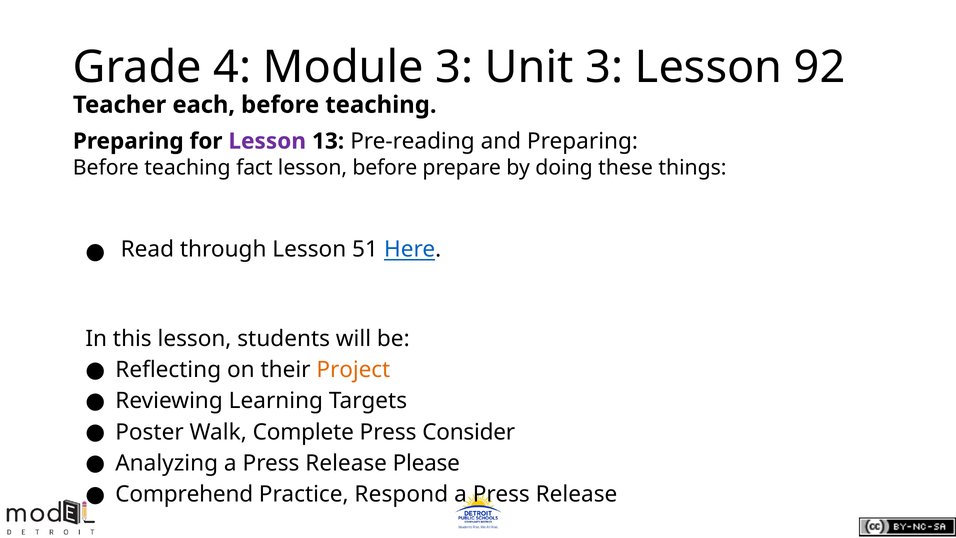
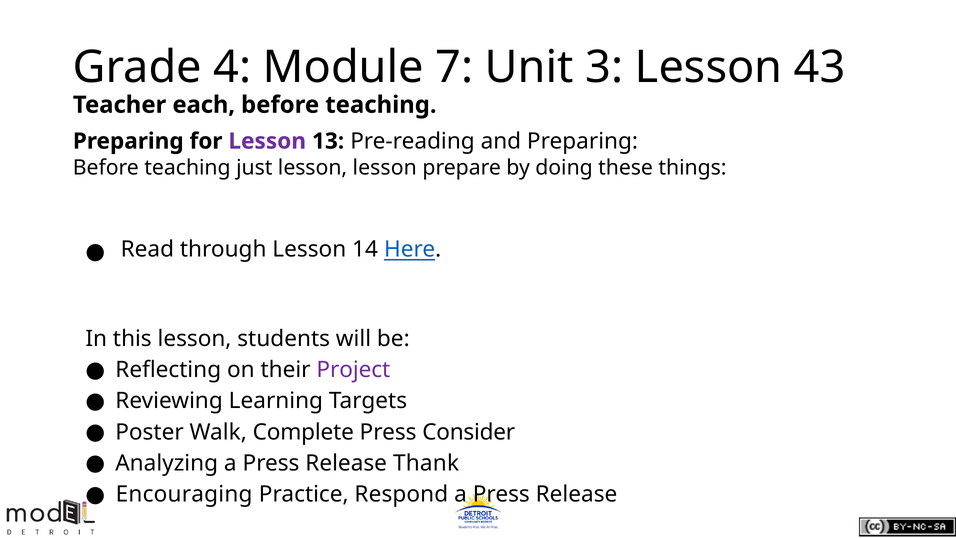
Module 3: 3 -> 7 (454, 67)
92: 92 -> 43 (820, 67)
fact: fact -> just (254, 168)
lesson before: before -> lesson (385, 168)
51: 51 -> 14 (365, 249)
Project colour: orange -> purple (353, 370)
Please: Please -> Thank (426, 463)
Comprehend: Comprehend -> Encouraging (184, 494)
